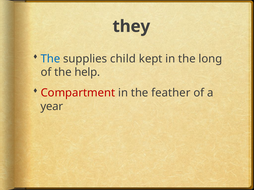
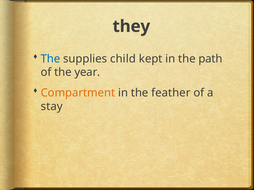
long: long -> path (210, 59)
help: help -> year (87, 72)
Compartment colour: red -> orange (78, 93)
year: year -> stay (52, 107)
